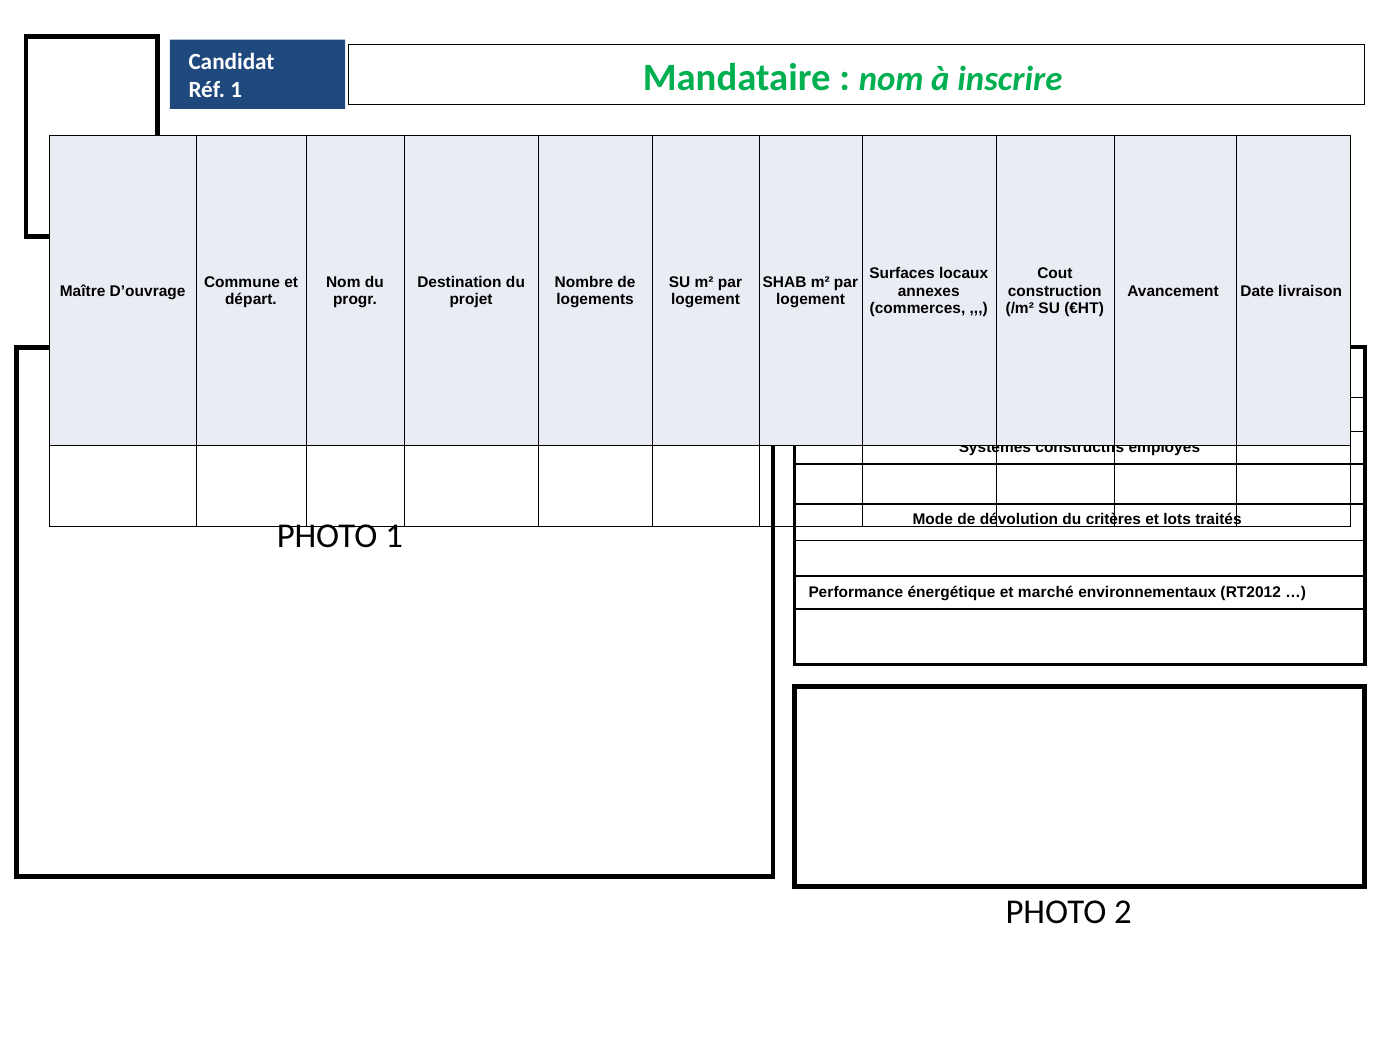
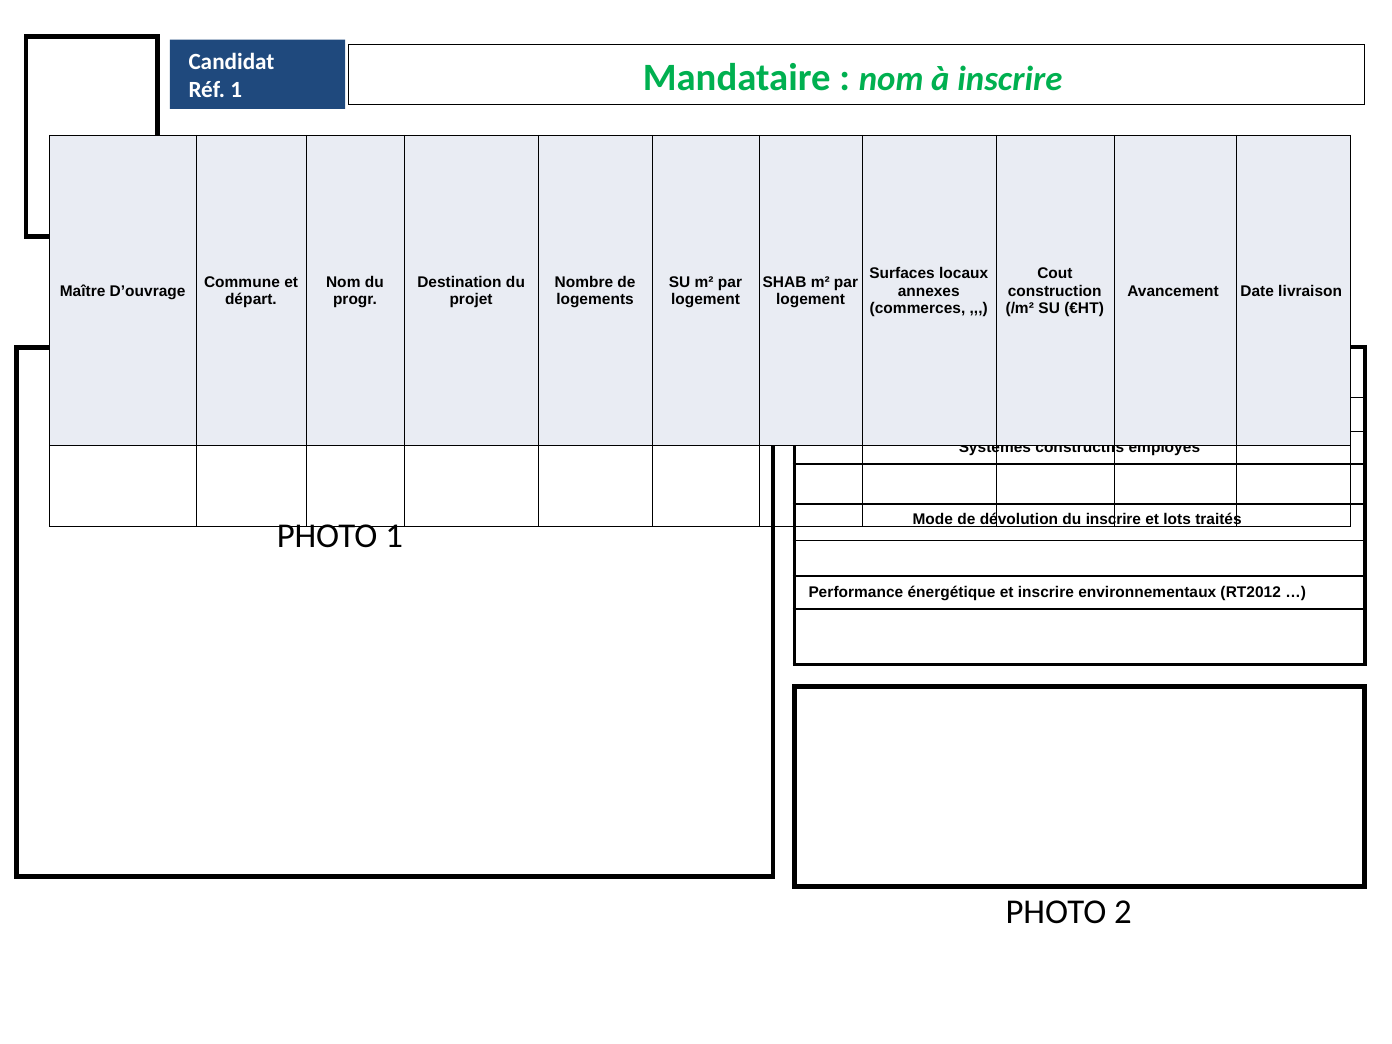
du critères: critères -> inscrire (1113, 520)
et marché: marché -> inscrire (1046, 592)
